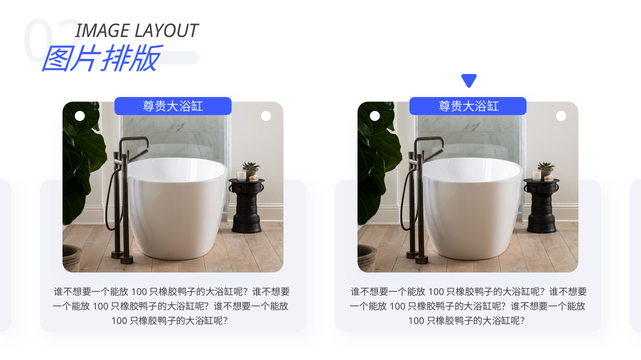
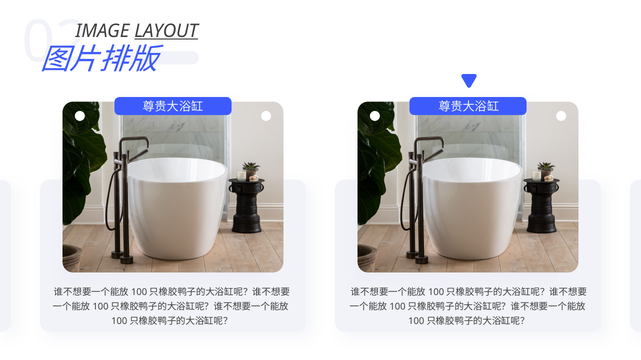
LAYOUT underline: none -> present (166, 31)
